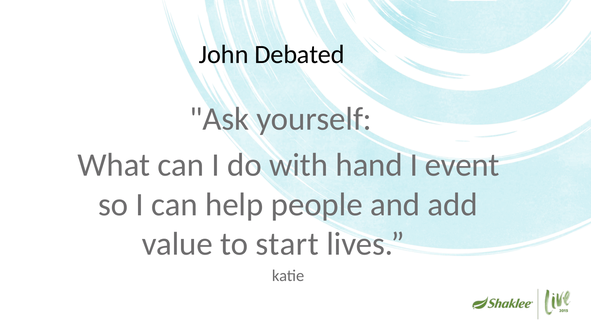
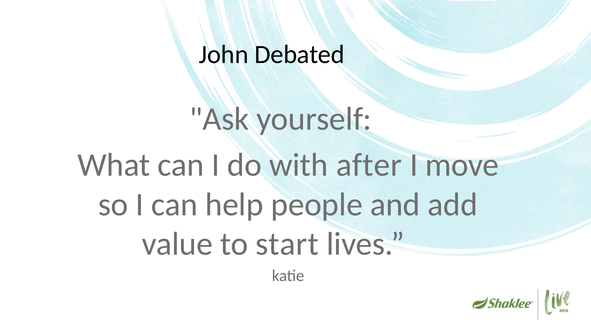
hand: hand -> after (369, 165)
event: event -> move (462, 165)
